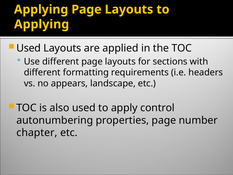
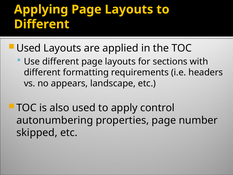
Applying: Applying -> Different (42, 24)
chapter: chapter -> skipped (37, 133)
